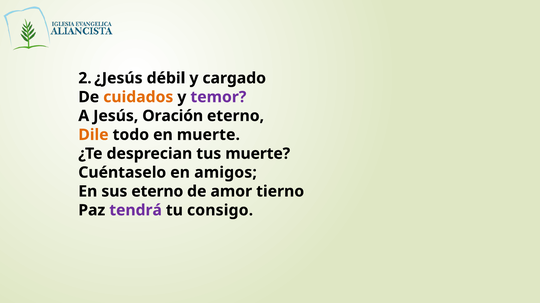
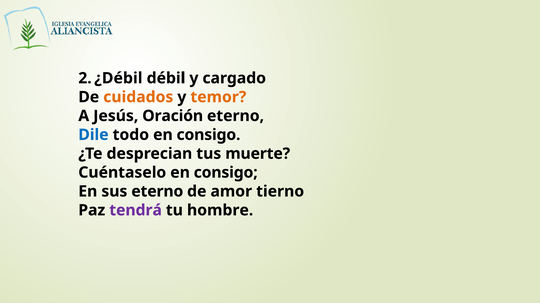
¿Jesús: ¿Jesús -> ¿Débil (118, 78)
temor colour: purple -> orange (218, 97)
Dile colour: orange -> blue (93, 135)
todo en muerte: muerte -> consigo (208, 135)
Cuéntaselo en amigos: amigos -> consigo (226, 173)
consigo: consigo -> hombre (220, 211)
